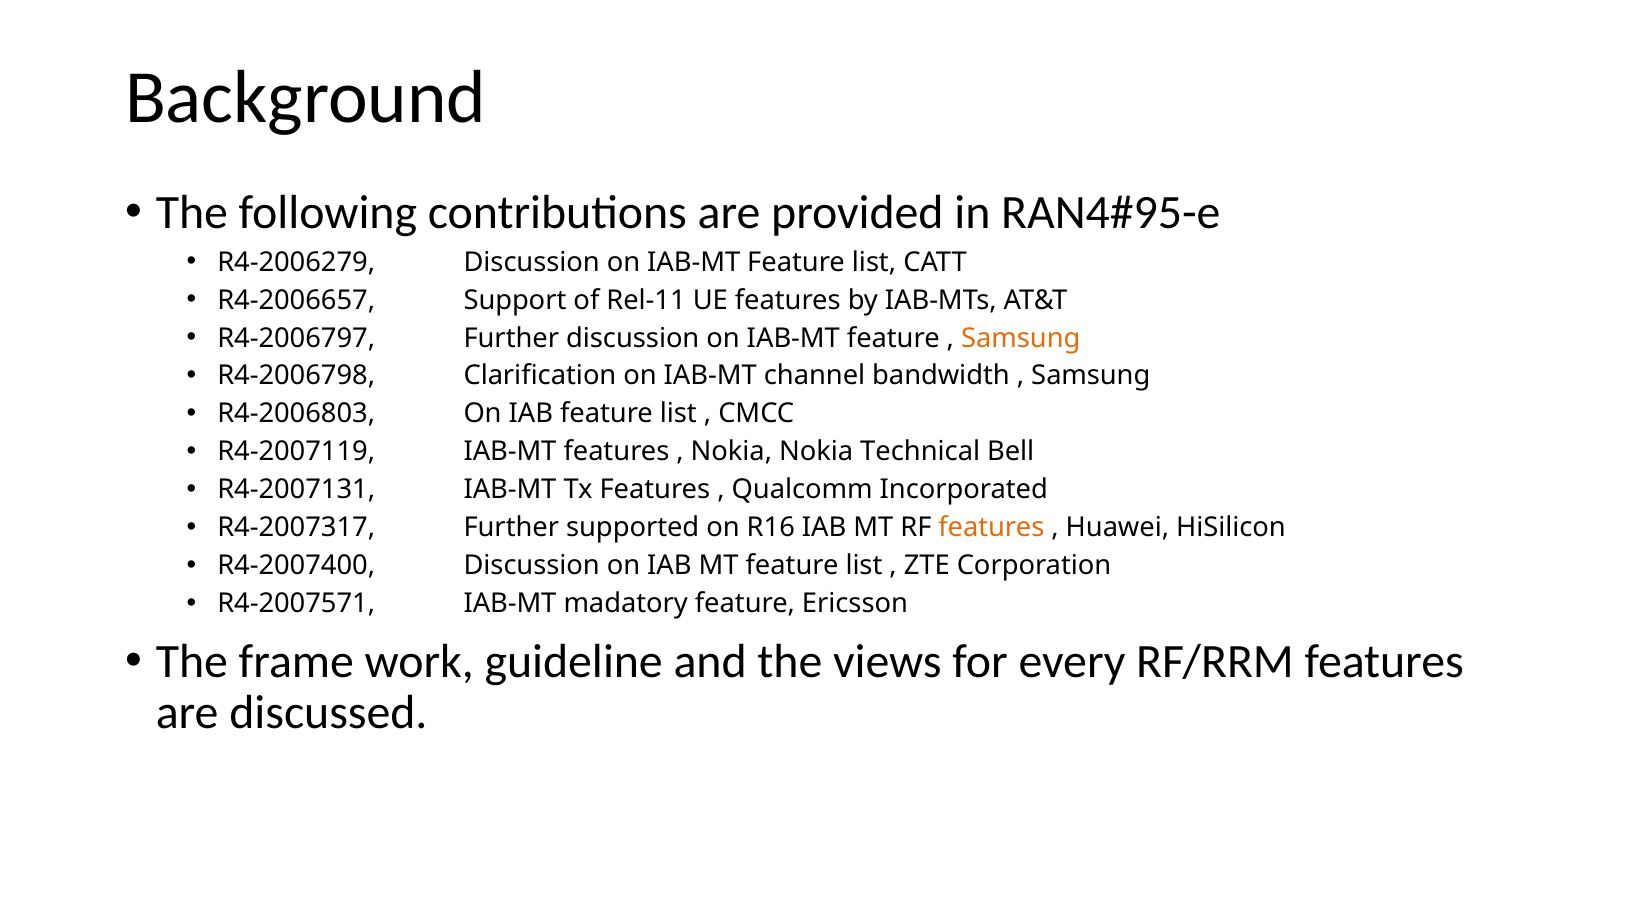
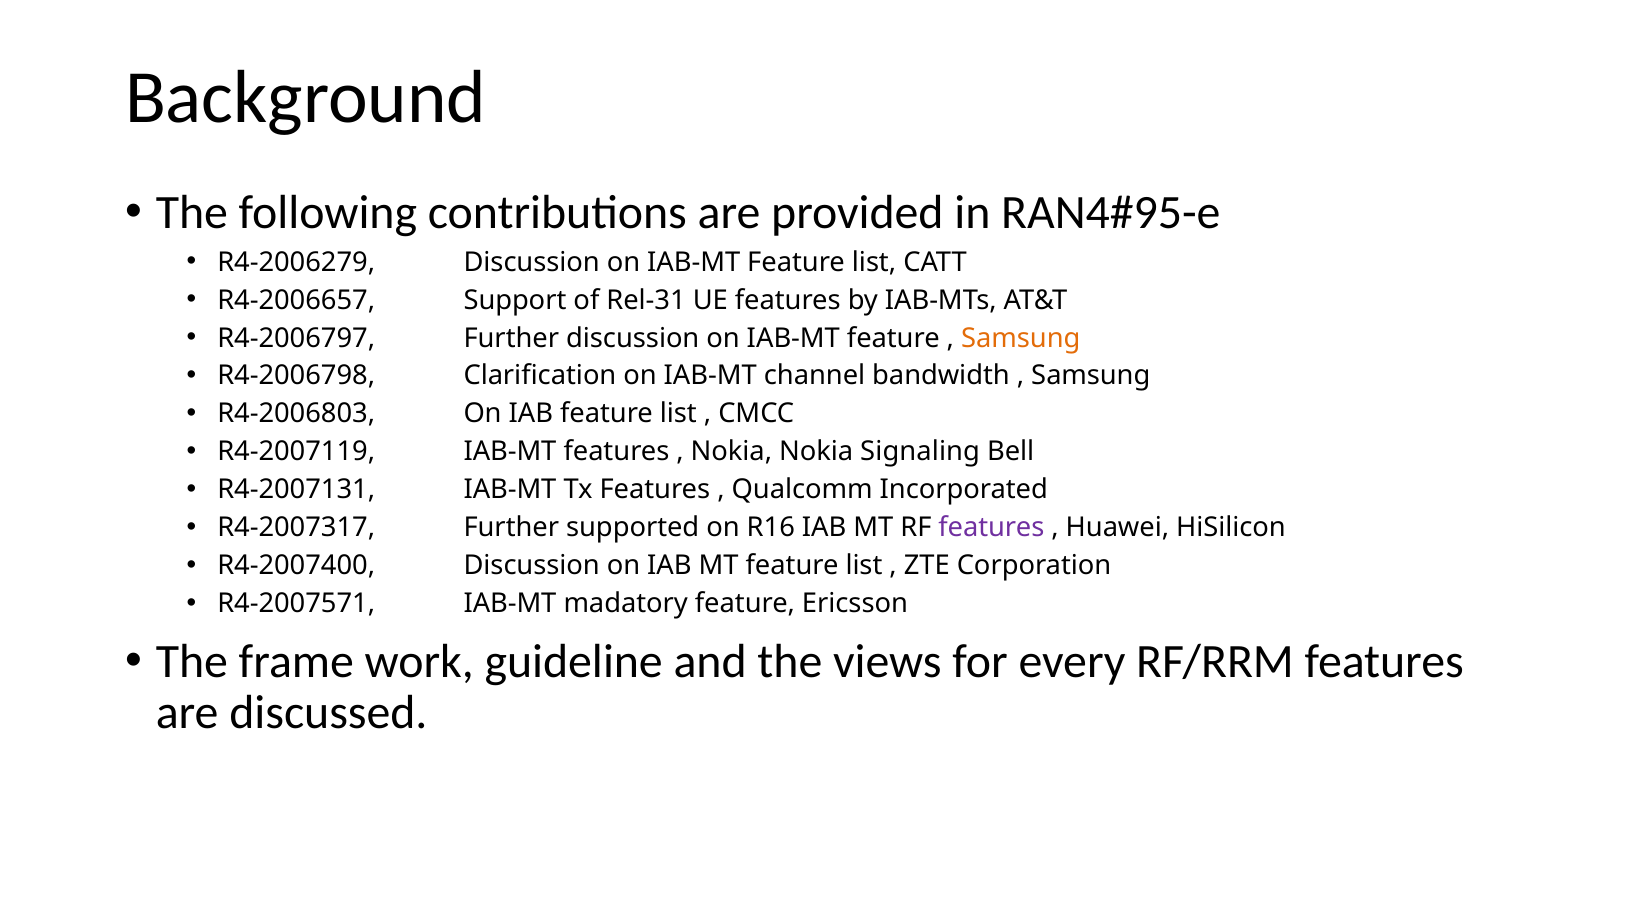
Rel-11: Rel-11 -> Rel-31 (646, 300)
Technical: Technical -> Signaling (920, 452)
features colour: orange -> purple (991, 528)
